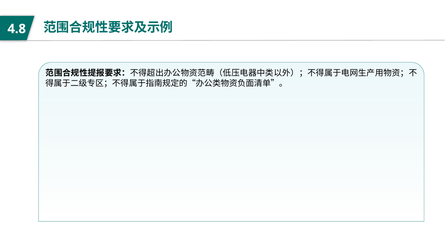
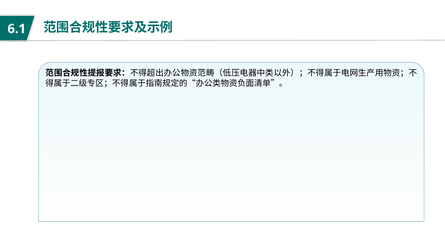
4.8: 4.8 -> 6.1 (17, 29)
